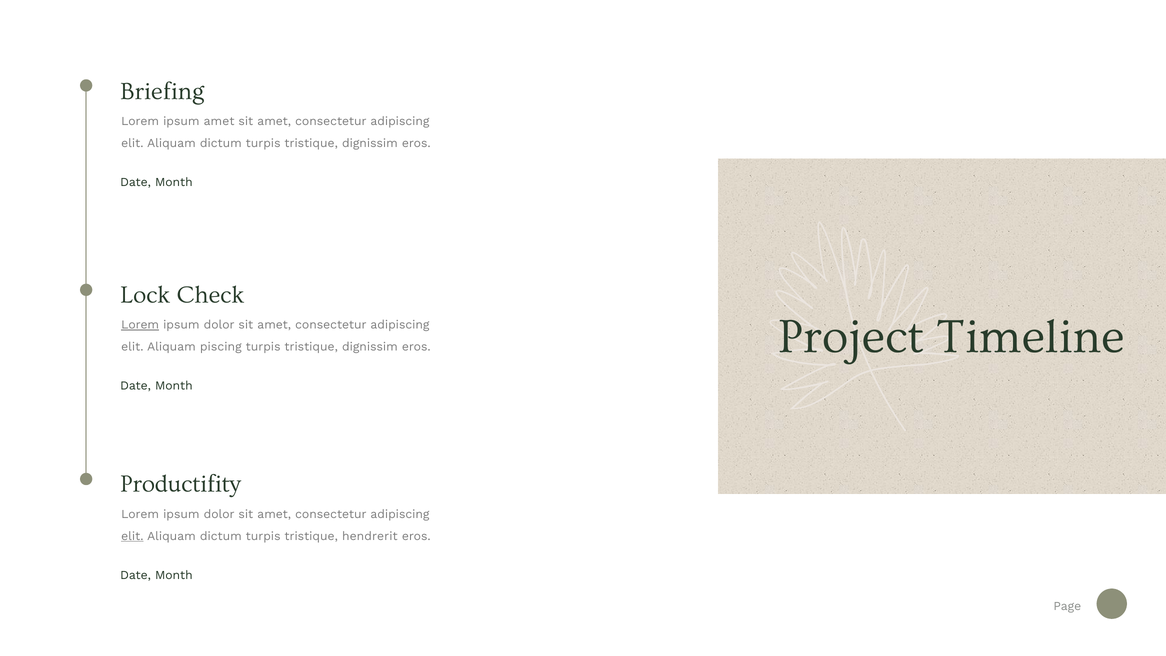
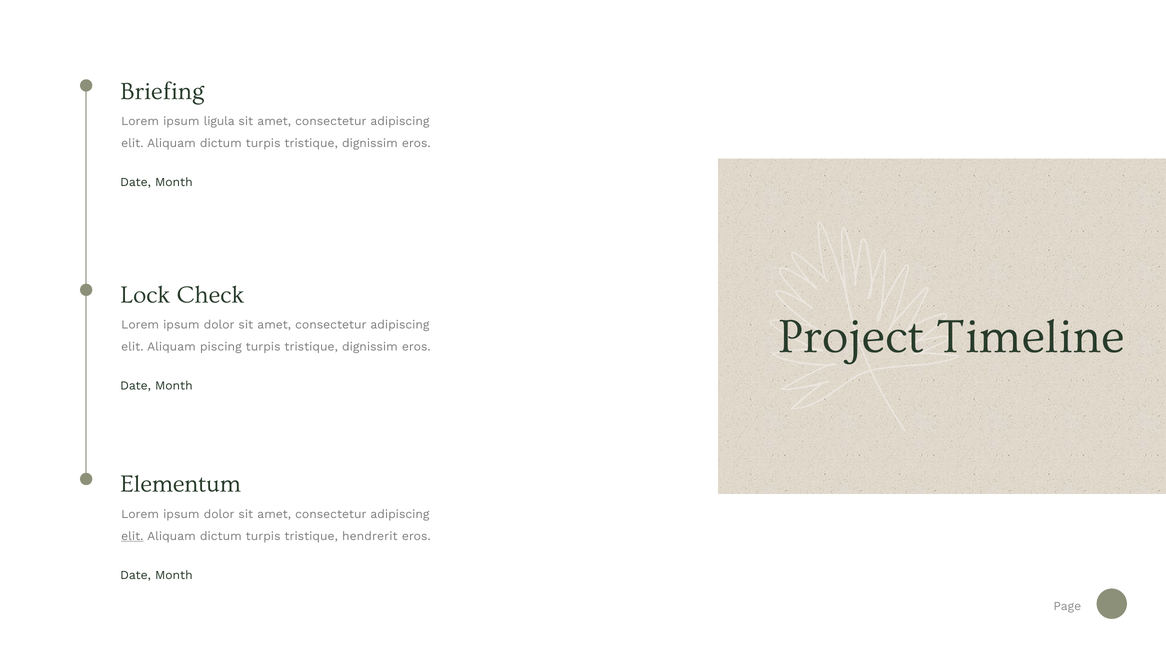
ipsum amet: amet -> ligula (219, 121)
Lorem underline: present -> none (140, 325)
Productifity: Productifity -> Elementum (181, 484)
